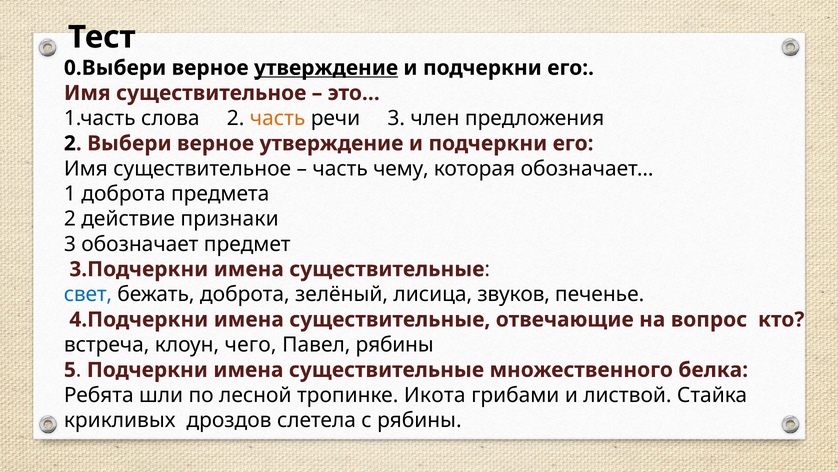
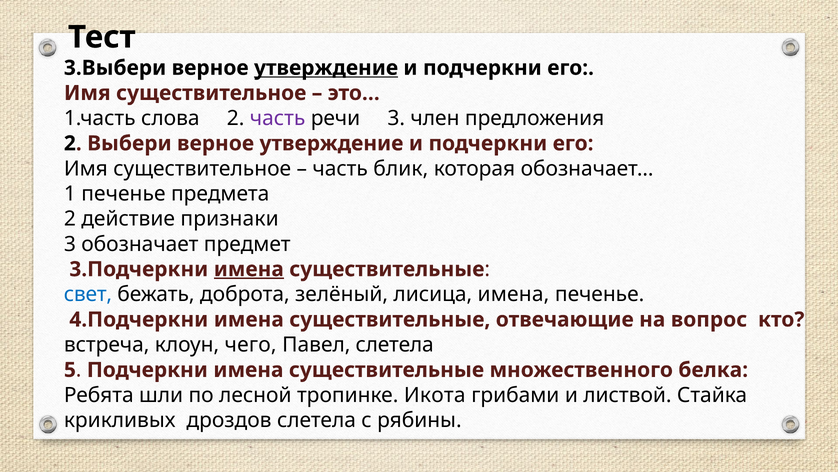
0.Выбери: 0.Выбери -> 3.Выбери (115, 68)
часть colour: orange -> purple (278, 118)
чему: чему -> блик (401, 168)
1 доброта: доброта -> печенье (123, 194)
имена underline: none -> present (249, 269)
лисица звуков: звуков -> имена (513, 294)
Павел рябины: рябины -> слетела (395, 344)
